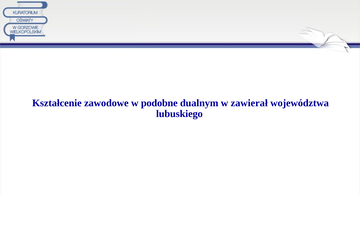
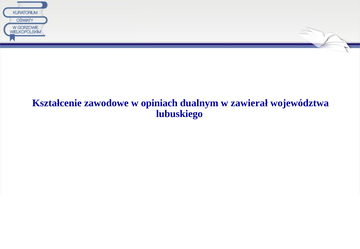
podobne: podobne -> opiniach (159, 103)
